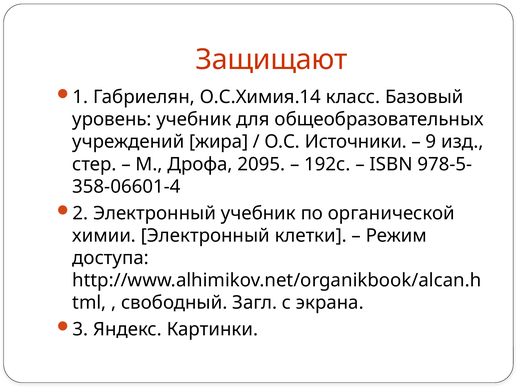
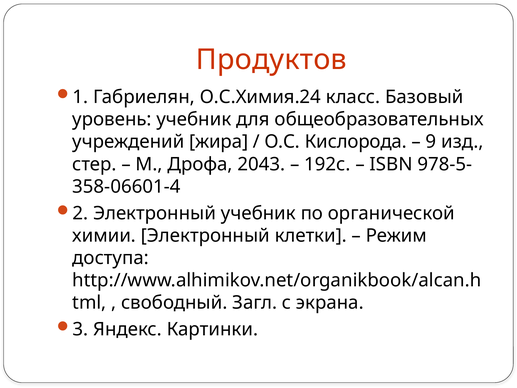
Защищают: Защищают -> Продуктов (271, 60)
О.С.Химия.14: О.С.Химия.14 -> О.С.Химия.24 (260, 97)
Источники: Источники -> Кислорода (356, 142)
2095: 2095 -> 2043 (261, 164)
